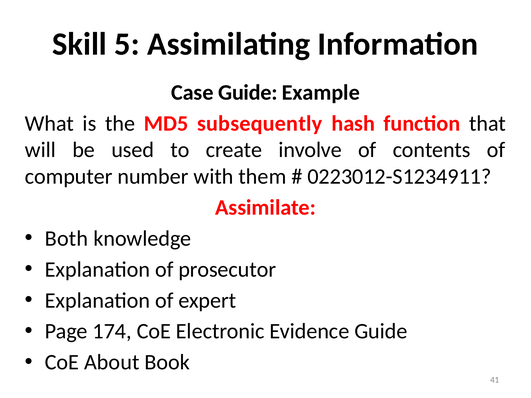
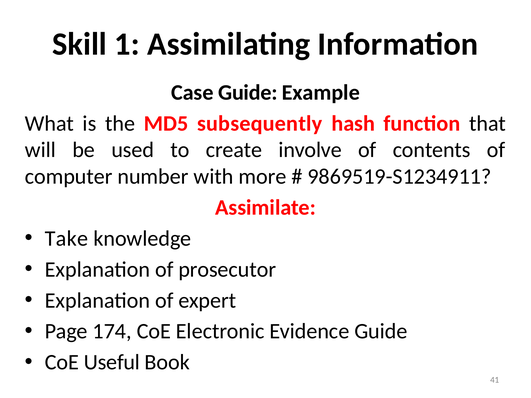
5: 5 -> 1 (127, 44)
them: them -> more (262, 177)
0223012-S1234911: 0223012-S1234911 -> 9869519-S1234911 (399, 177)
Both: Both -> Take (67, 239)
About: About -> Useful (112, 363)
